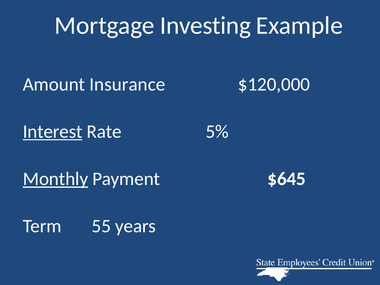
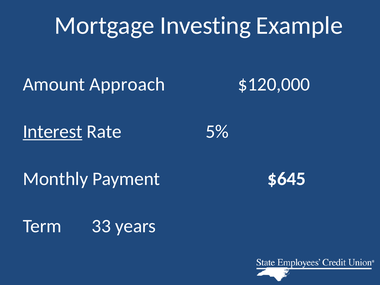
Insurance: Insurance -> Approach (127, 84)
Monthly underline: present -> none (55, 179)
55: 55 -> 33 (101, 226)
